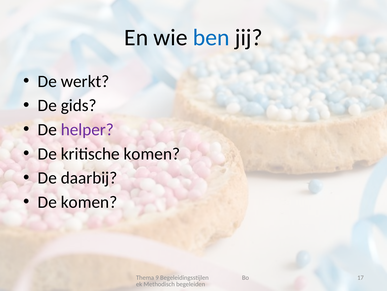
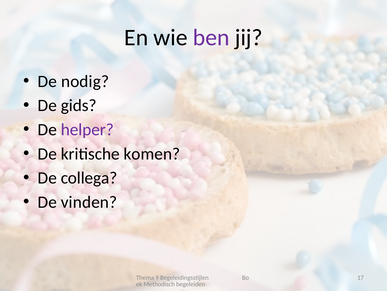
ben colour: blue -> purple (211, 37)
werkt: werkt -> nodig (85, 81)
daarbij: daarbij -> collega (89, 178)
De komen: komen -> vinden (89, 202)
